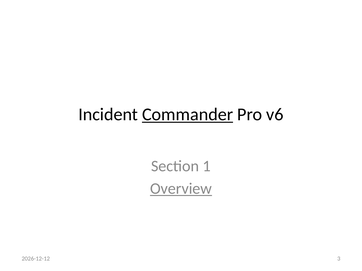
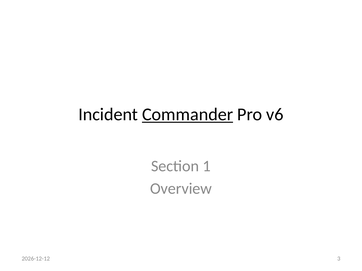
Overview underline: present -> none (181, 189)
